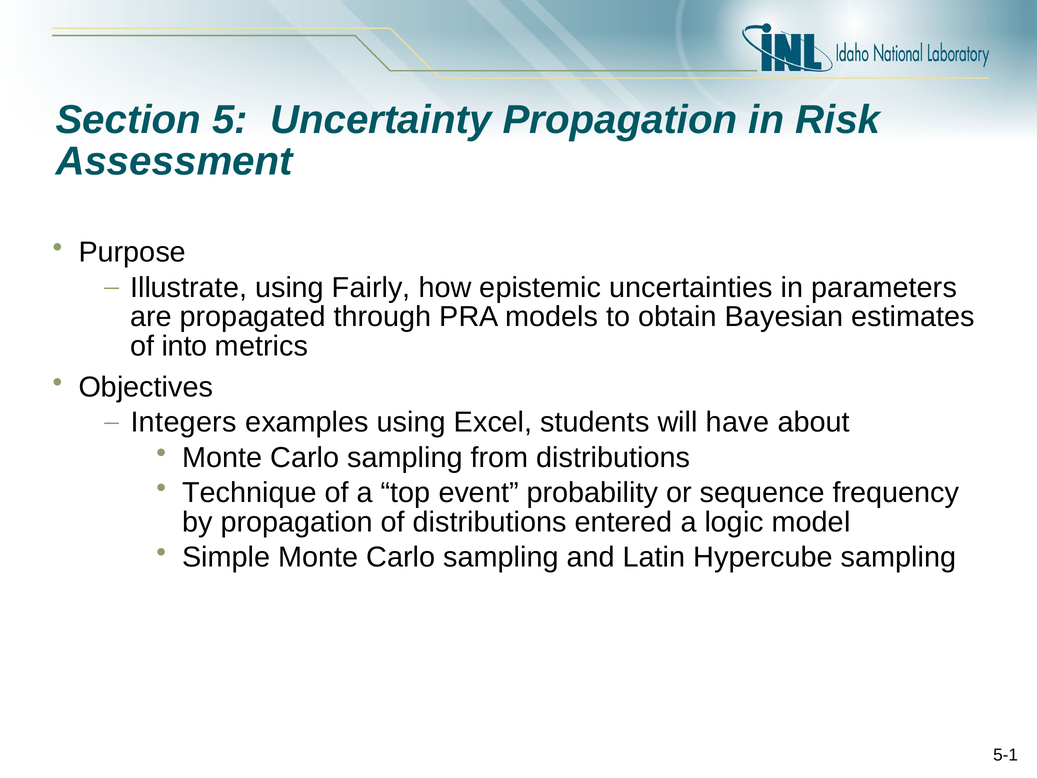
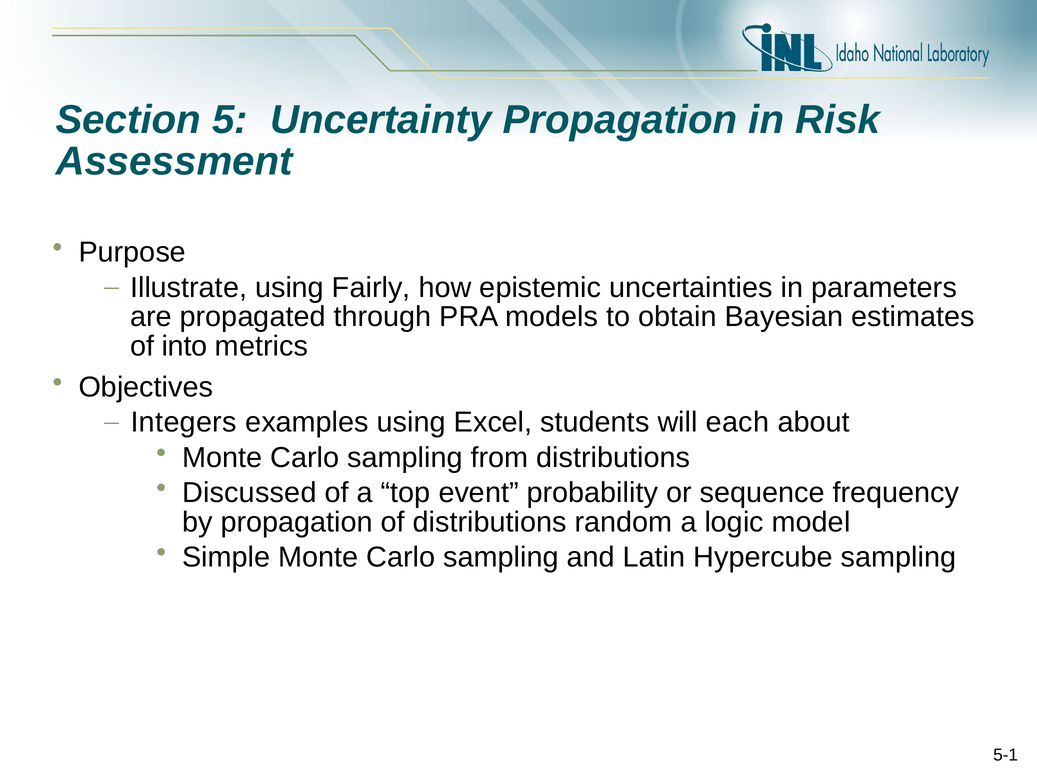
have: have -> each (737, 422)
Technique: Technique -> Discussed (249, 493)
entered: entered -> random (624, 522)
